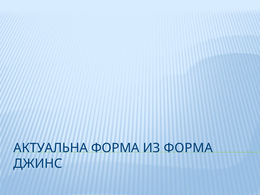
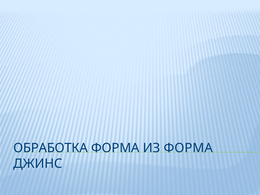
АКТУАЛЬНА: АКТУАЛЬНА -> ОБРАБОТКА (51, 148)
